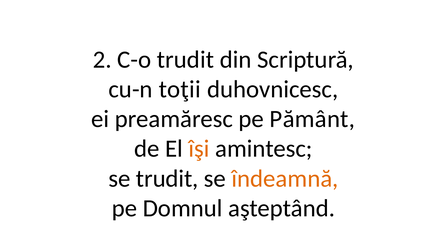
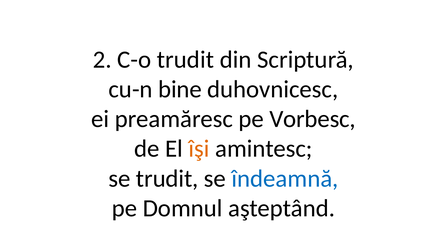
toţii: toţii -> bine (180, 89)
Pământ: Pământ -> Vorbesc (313, 119)
îndeamnă colour: orange -> blue (285, 179)
